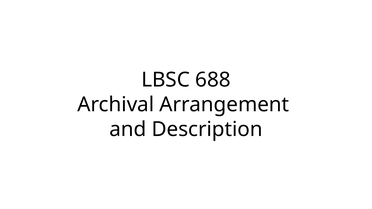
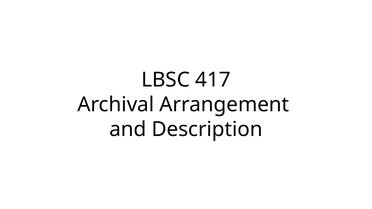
688: 688 -> 417 (213, 80)
